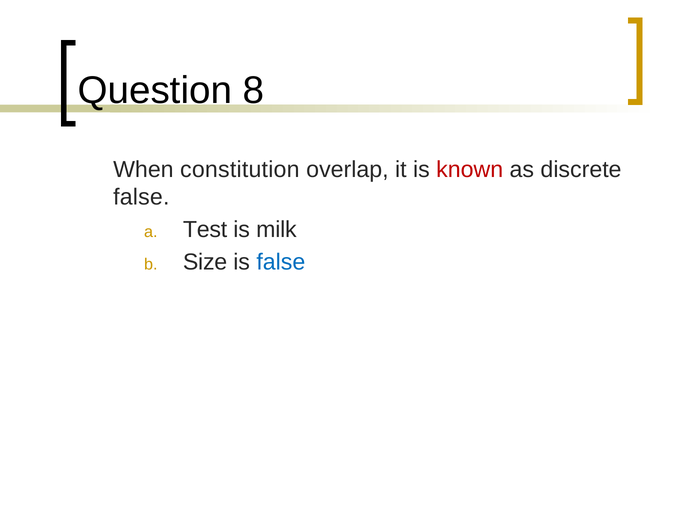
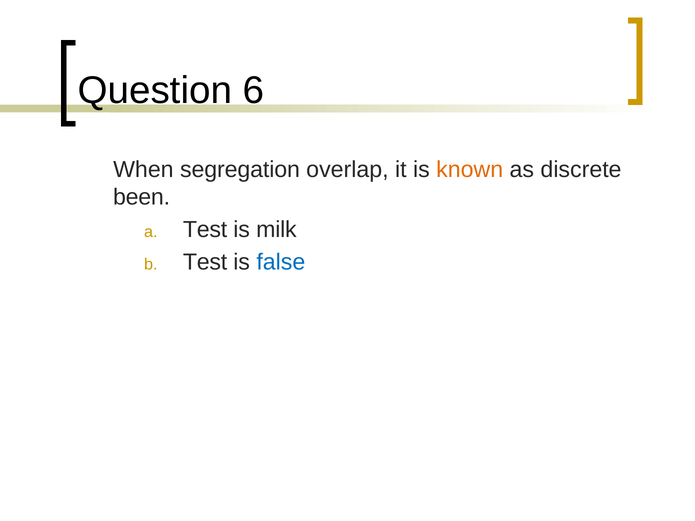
8: 8 -> 6 (254, 91)
constitution: constitution -> segregation (240, 170)
known colour: red -> orange (470, 170)
false: false -> been (142, 197)
Size: Size -> Test (205, 262)
